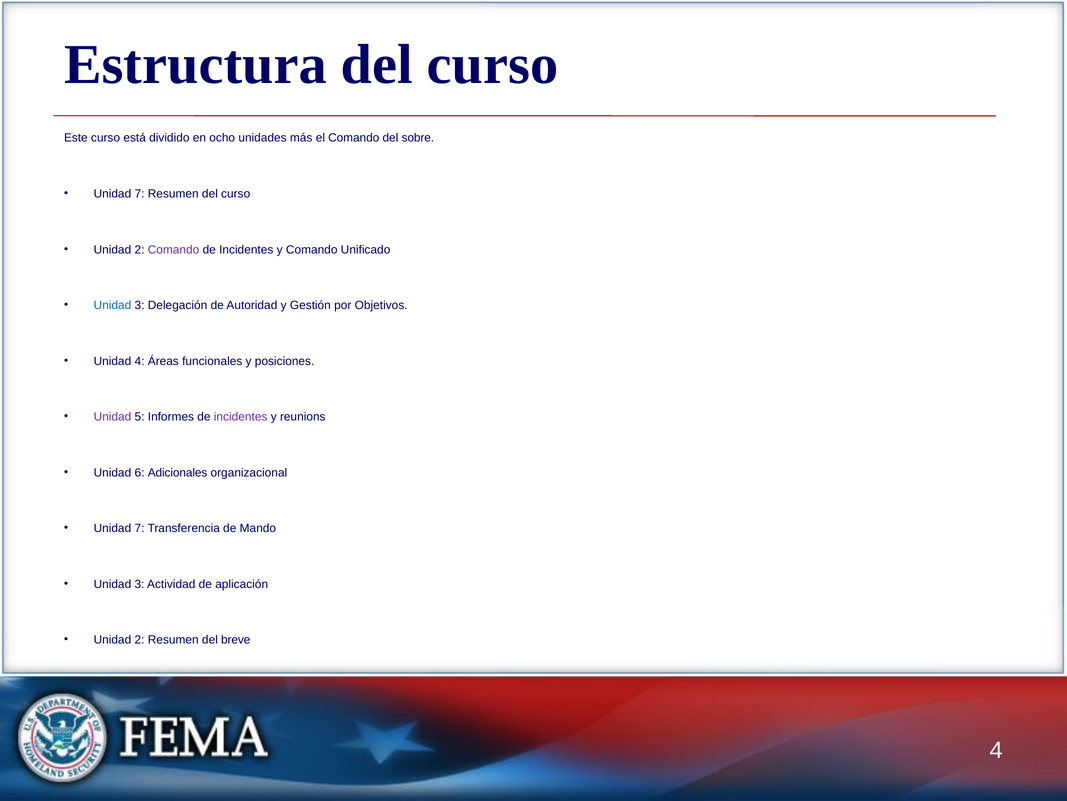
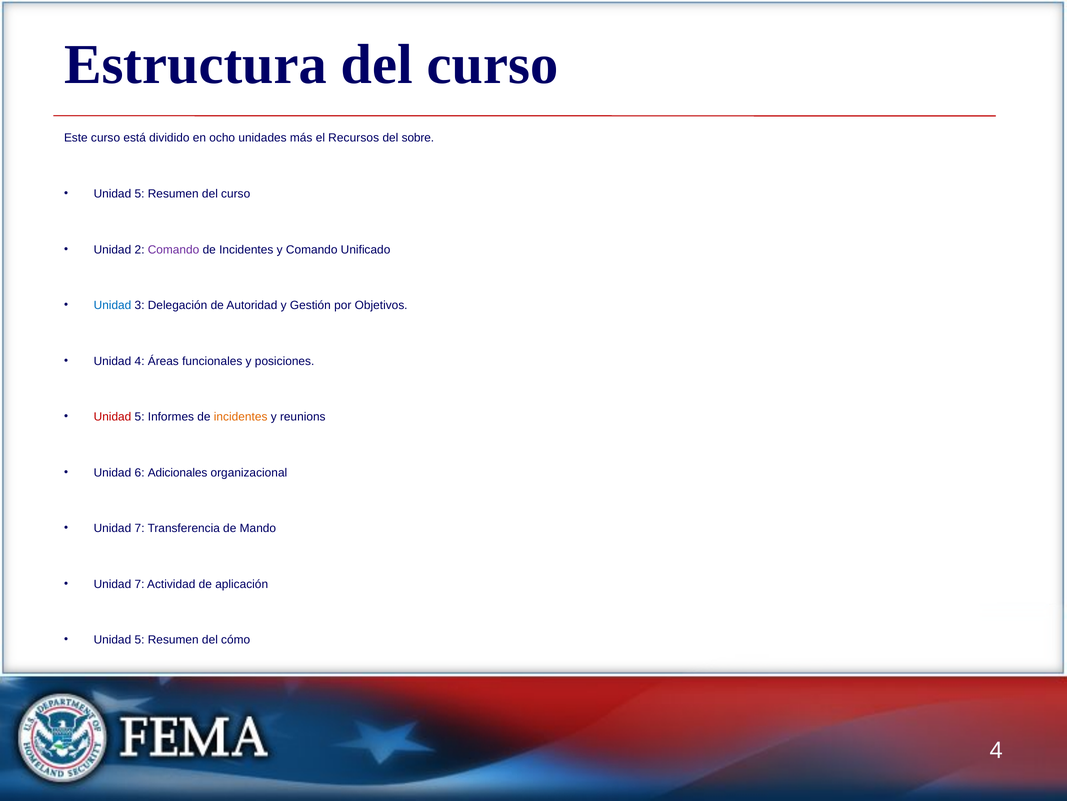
el Comando: Comando -> Recursos (354, 138)
7: 7 -> 5 (139, 194)
Unidad colour: purple -> red (112, 416)
incidentes colour: purple -> orange (241, 416)
3: 3 -> 7 (139, 584)
2: 2 -> 5 (139, 639)
breve: breve -> cómo (236, 639)
